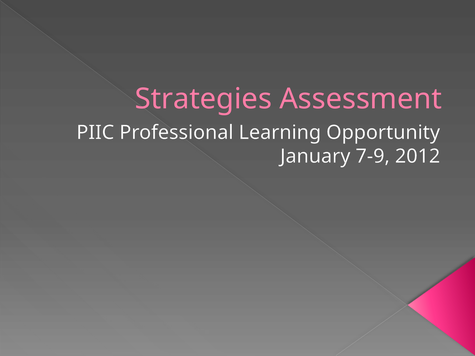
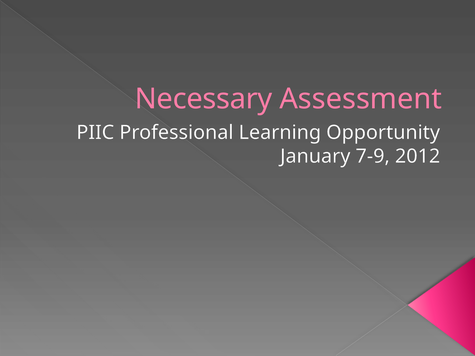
Strategies: Strategies -> Necessary (204, 99)
